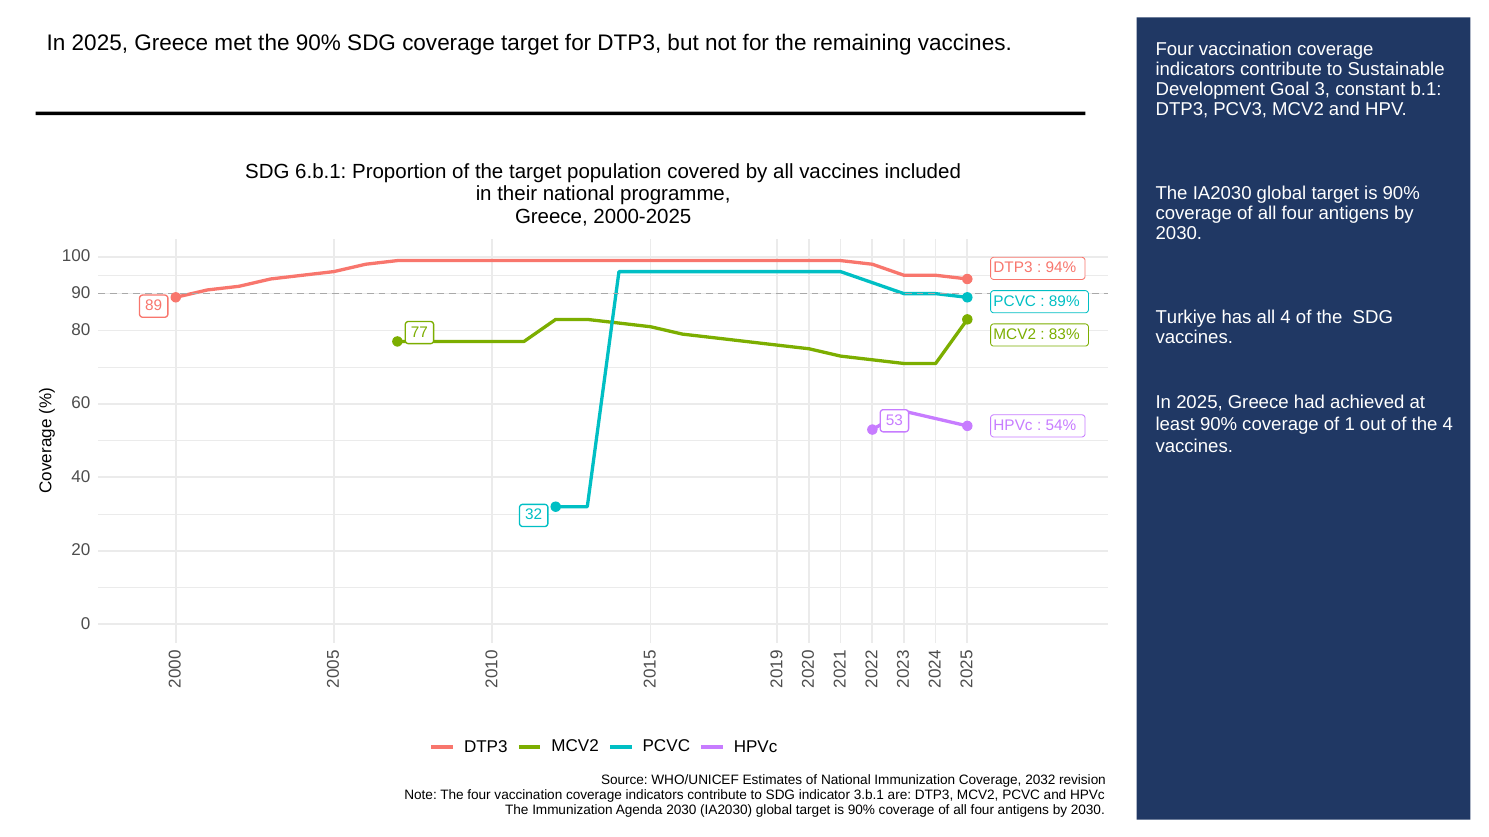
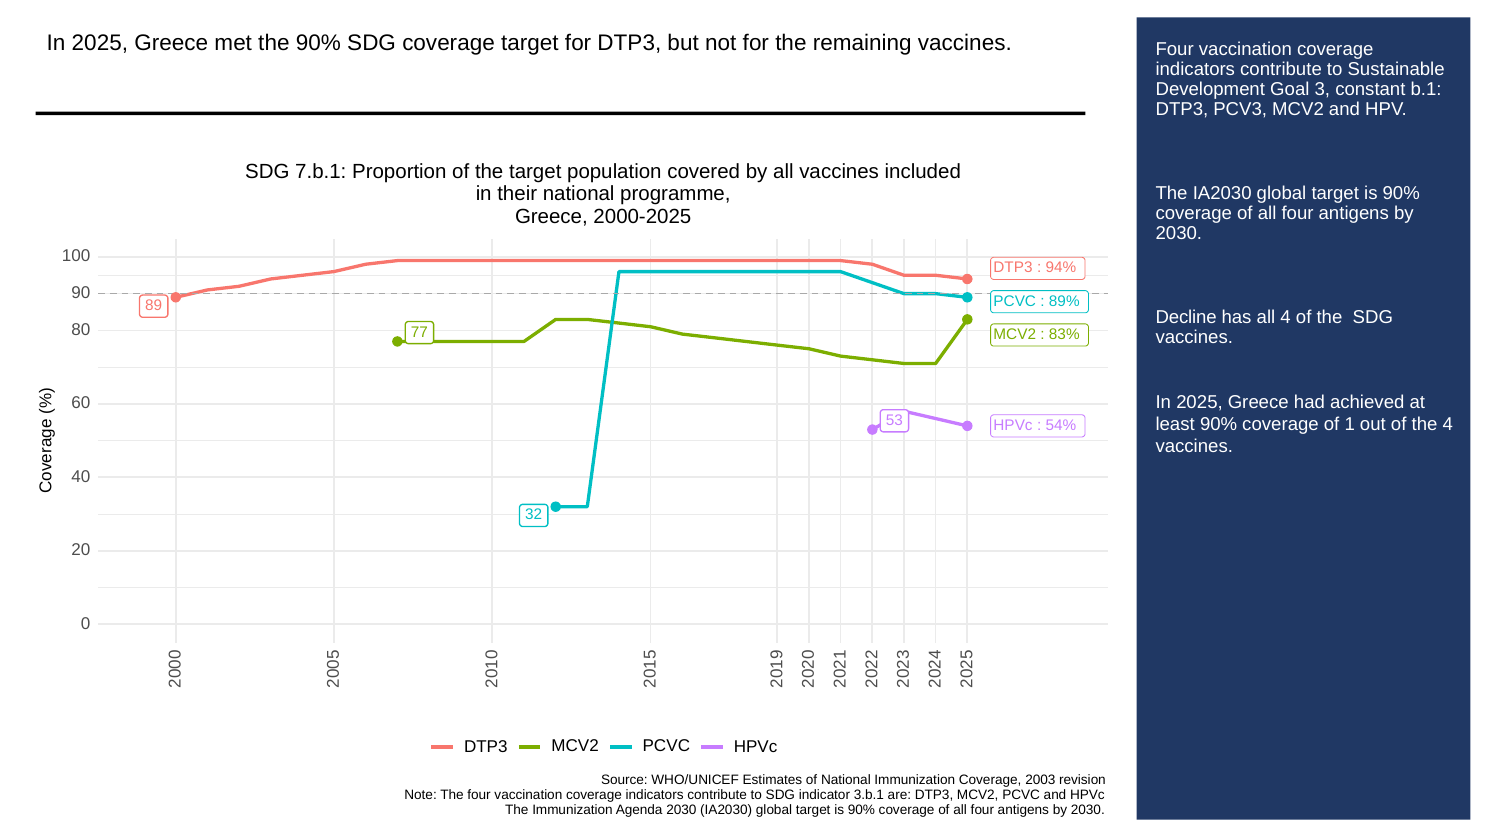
6.b.1: 6.b.1 -> 7.b.1 (321, 171)
Turkiye: Turkiye -> Decline (1186, 318)
2032: 2032 -> 2003 (1040, 781)
